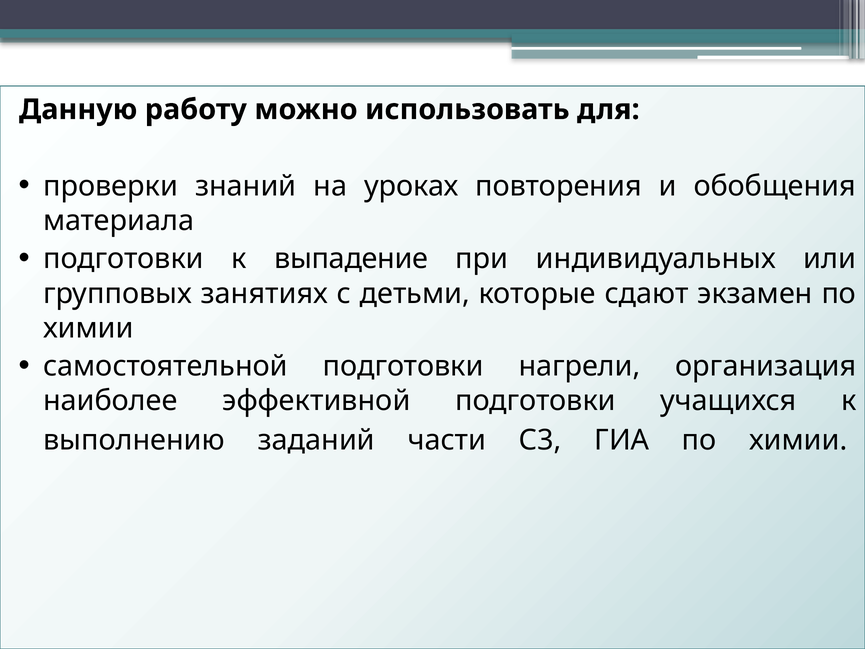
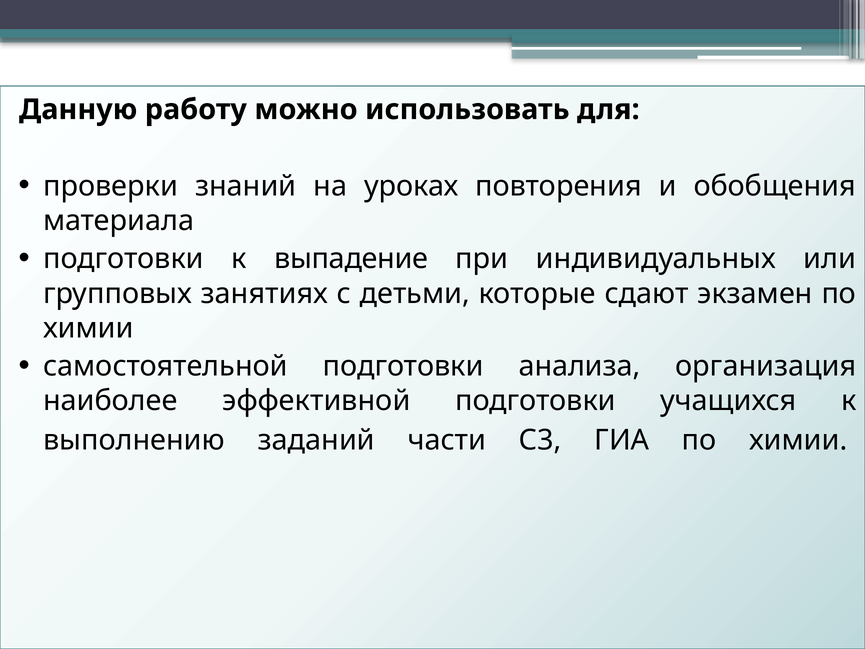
нагрели: нагрели -> анализа (580, 366)
